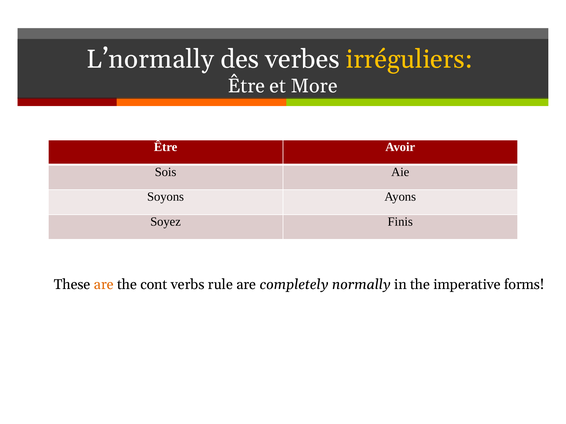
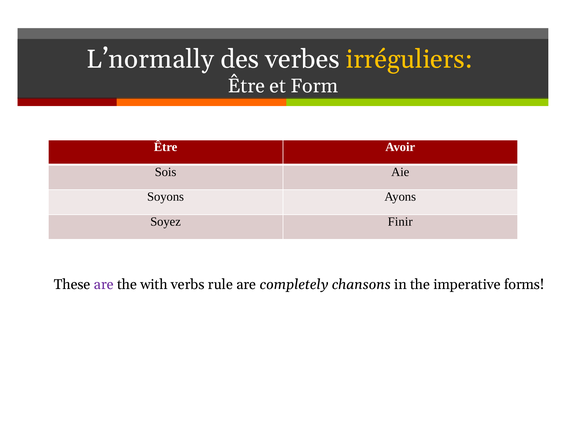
More: More -> Form (314, 86)
Finis: Finis -> Finir (400, 222)
are colour: orange -> purple (104, 285)
cont: cont -> with (154, 285)
normally: normally -> chansons (361, 285)
